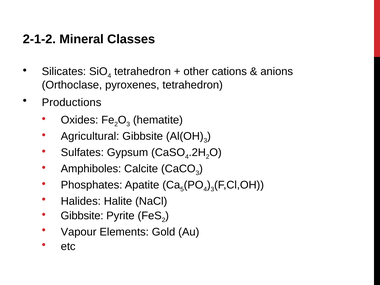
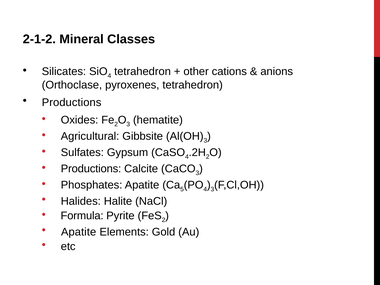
Amphiboles: Amphiboles -> Productions (91, 169)
Gibbsite: Gibbsite -> Formula (82, 216)
Vapour: Vapour -> Apatite (79, 232)
